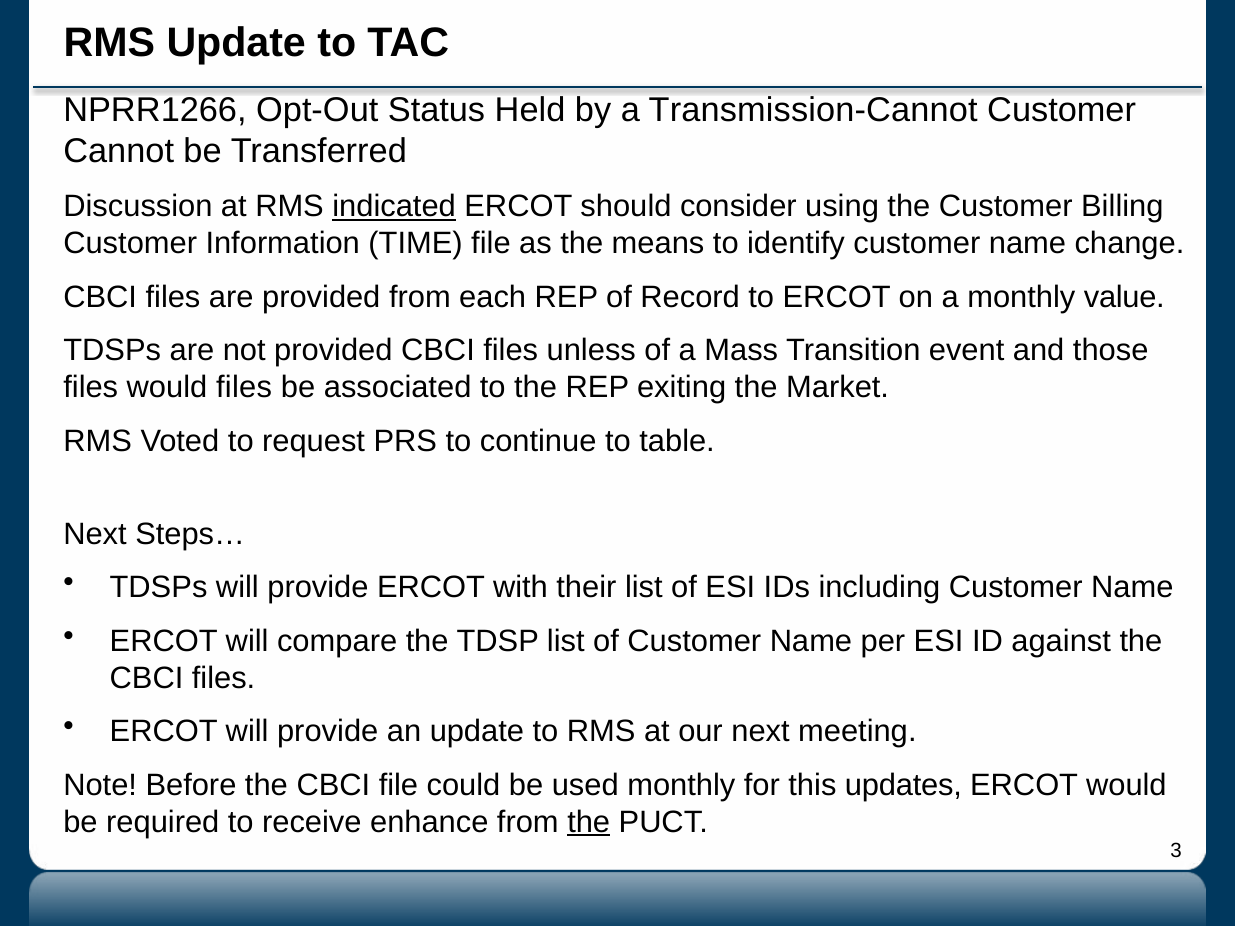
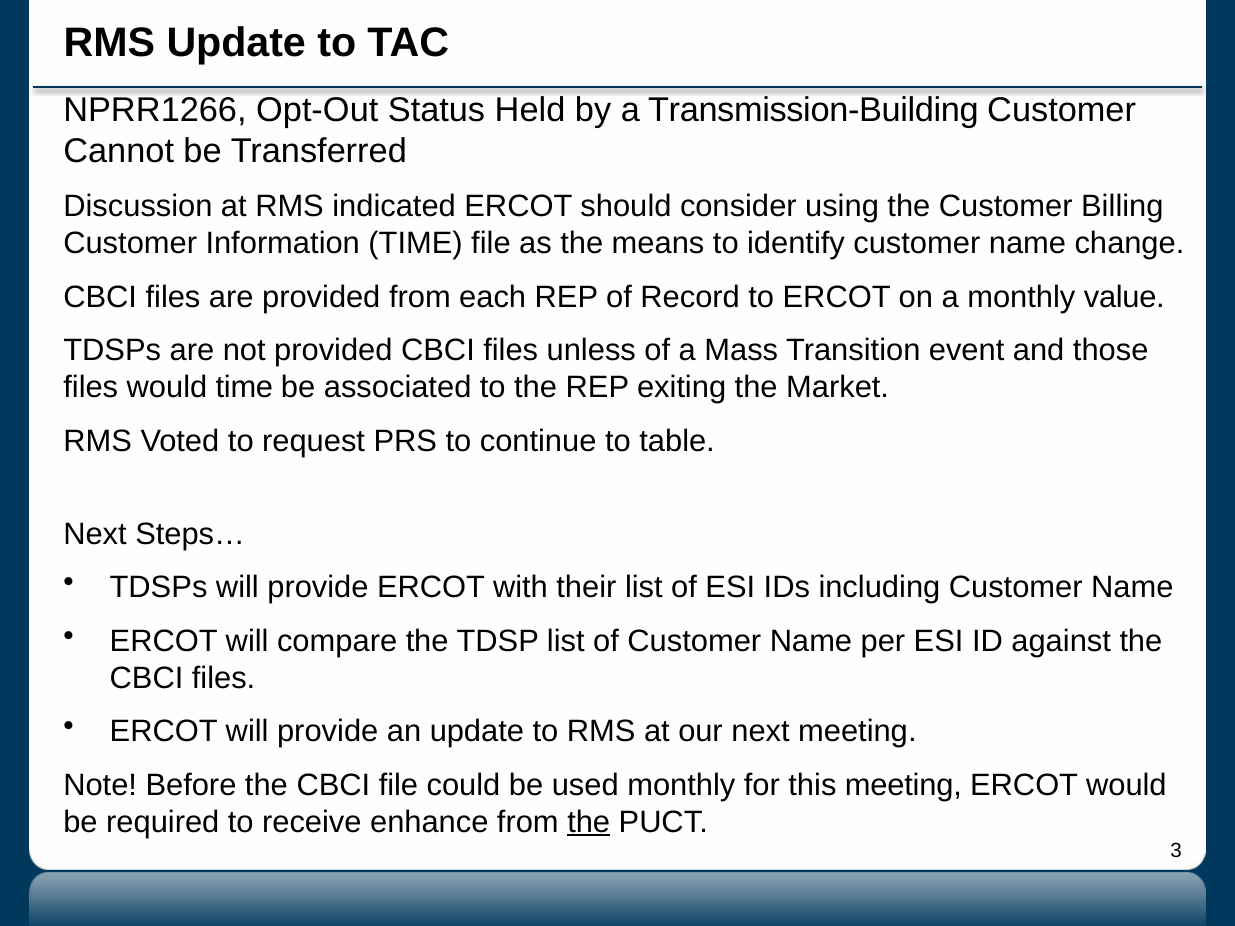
Transmission-Cannot: Transmission-Cannot -> Transmission-Building (813, 110)
indicated underline: present -> none (394, 207)
would files: files -> time (244, 388)
this updates: updates -> meeting (903, 785)
